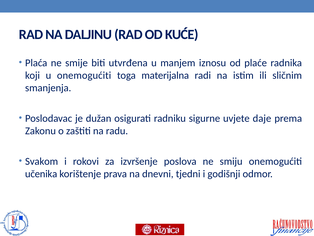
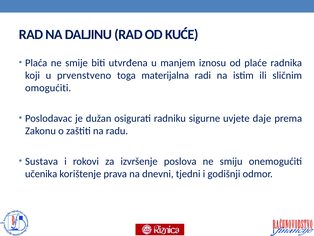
u onemogućiti: onemogućiti -> prvenstveno (84, 75)
smanjenja: smanjenja -> omogućiti (48, 88)
Svakom: Svakom -> Sustava (42, 161)
